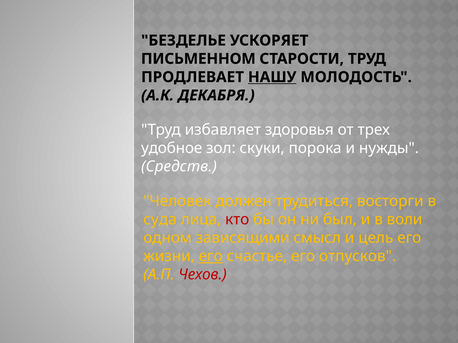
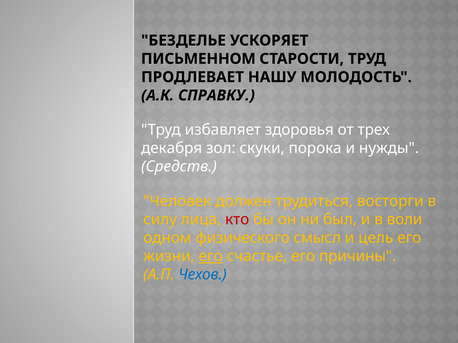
НАШУ underline: present -> none (272, 77)
ДЕКАБРЯ: ДЕКАБРЯ -> СПРАВКУ (216, 96)
удобное: удобное -> декабря (172, 148)
суда: суда -> силу (160, 220)
зависящими: зависящими -> физического (243, 238)
отпусков: отпусков -> причины (358, 257)
Чехов colour: red -> blue (202, 275)
